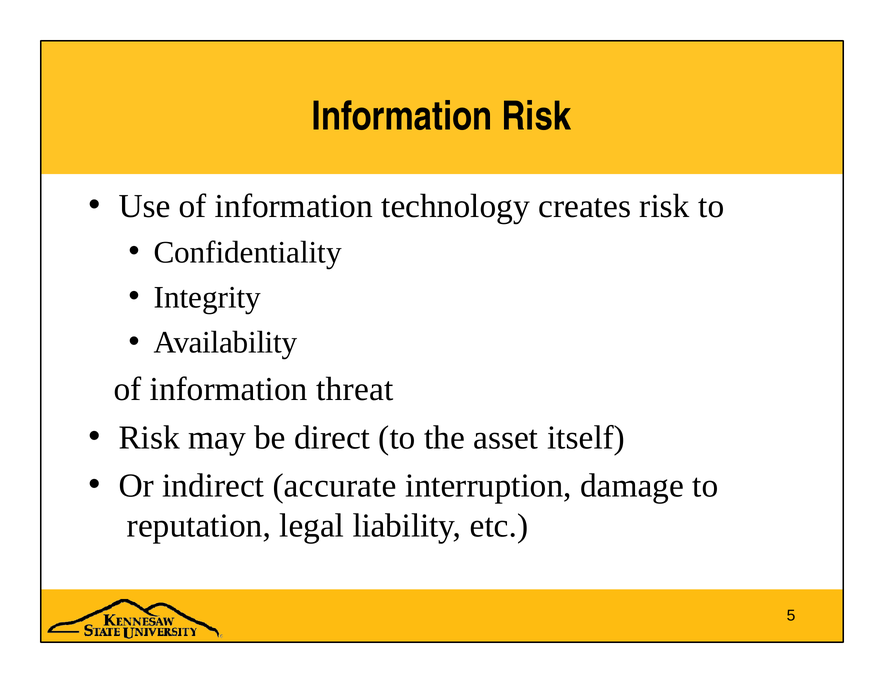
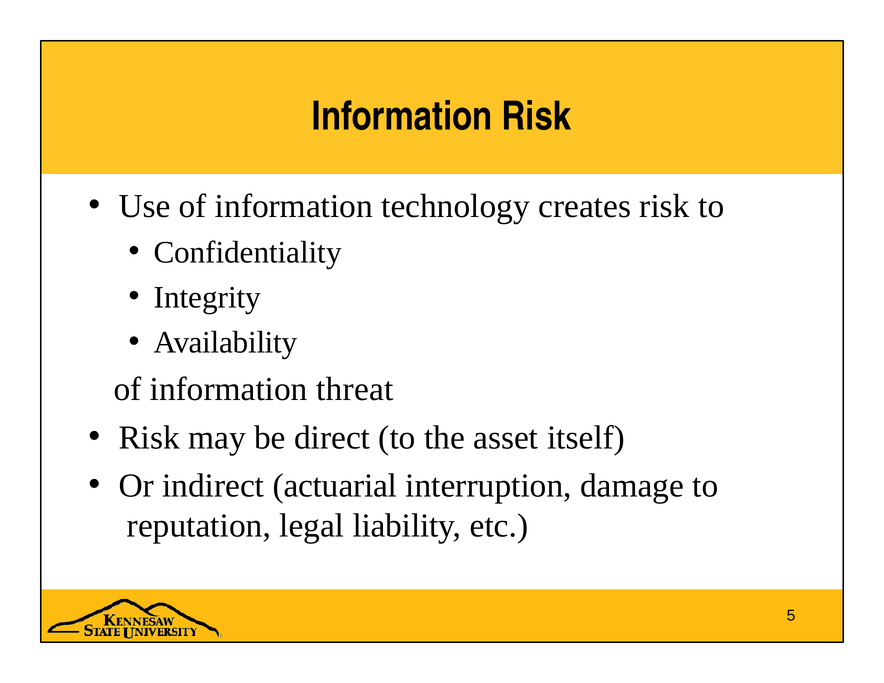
accurate: accurate -> actuarial (335, 486)
